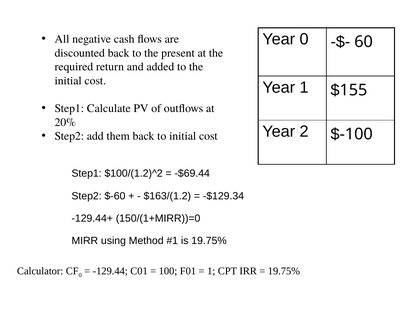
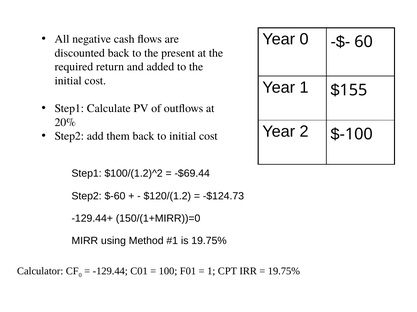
$163/(1.2: $163/(1.2 -> $120/(1.2 (167, 196)
-$129.34: -$129.34 -> -$124.73 (223, 196)
